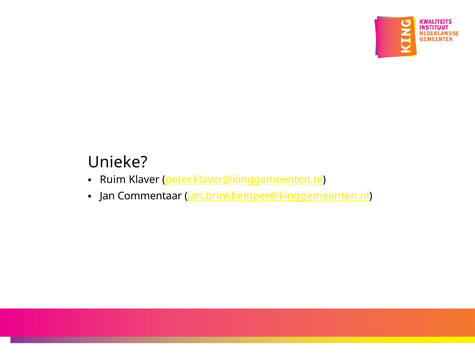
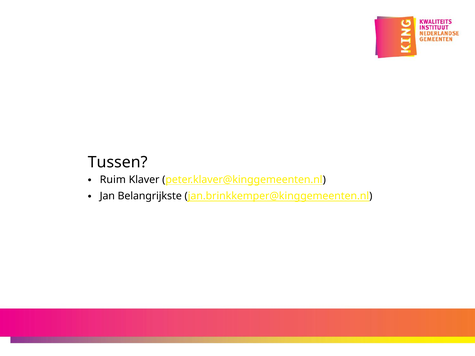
Unieke: Unieke -> Tussen (118, 162)
Commentaar: Commentaar -> Belangrijkste (150, 196)
